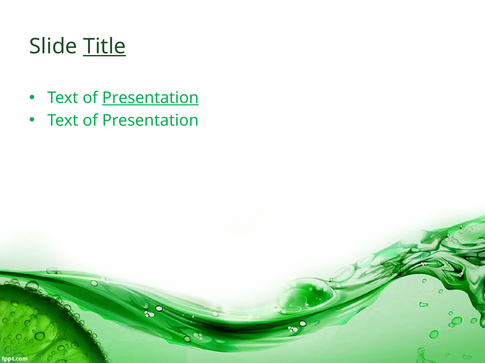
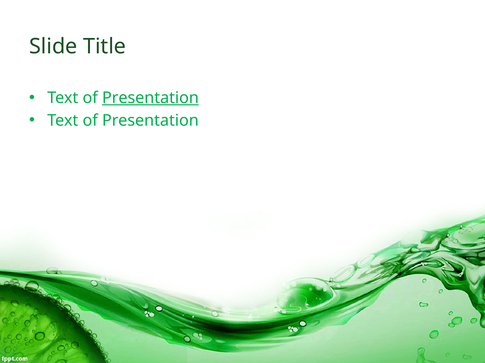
Title underline: present -> none (105, 46)
